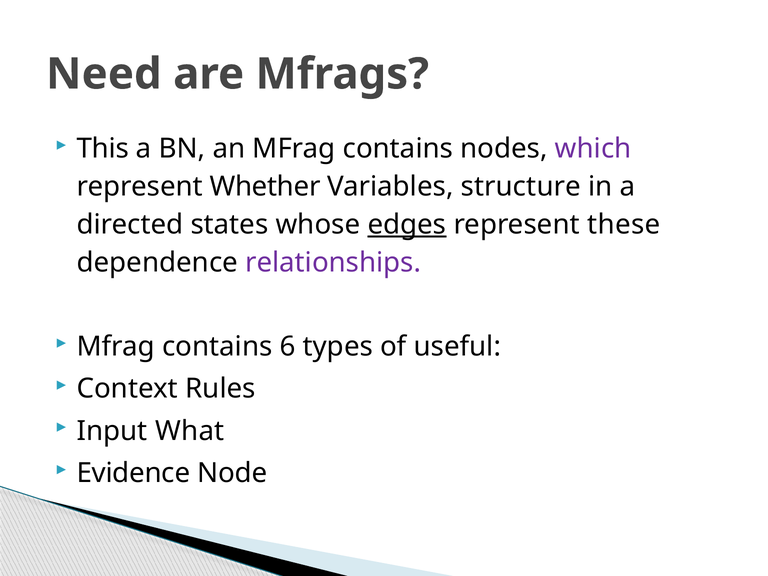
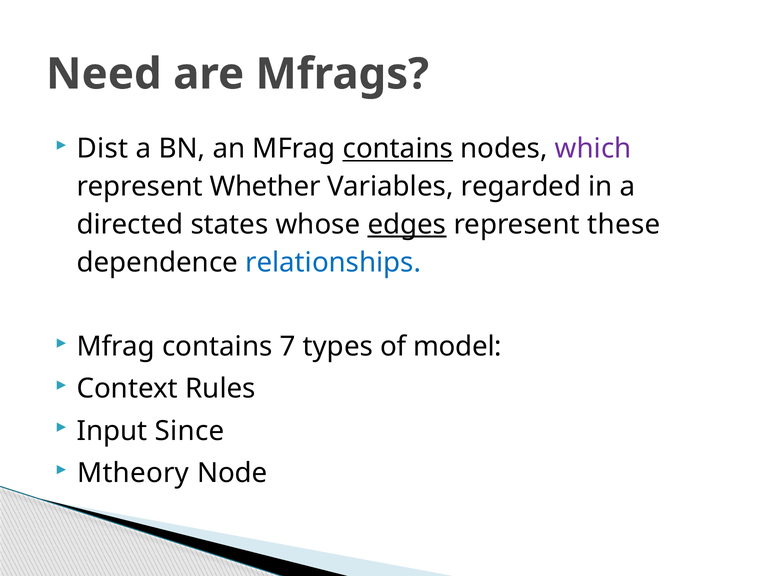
This: This -> Dist (103, 149)
contains underline: none -> present (398, 149)
structure: structure -> regarded (521, 187)
relationships colour: purple -> blue (333, 262)
6: 6 -> 7 (288, 347)
useful: useful -> model (458, 347)
What: What -> Since (190, 431)
Evidence: Evidence -> Mtheory (133, 473)
